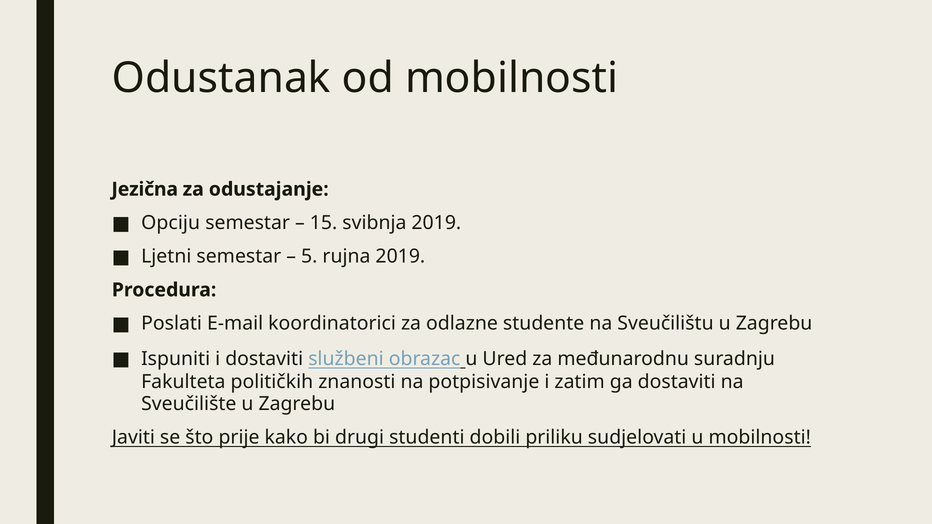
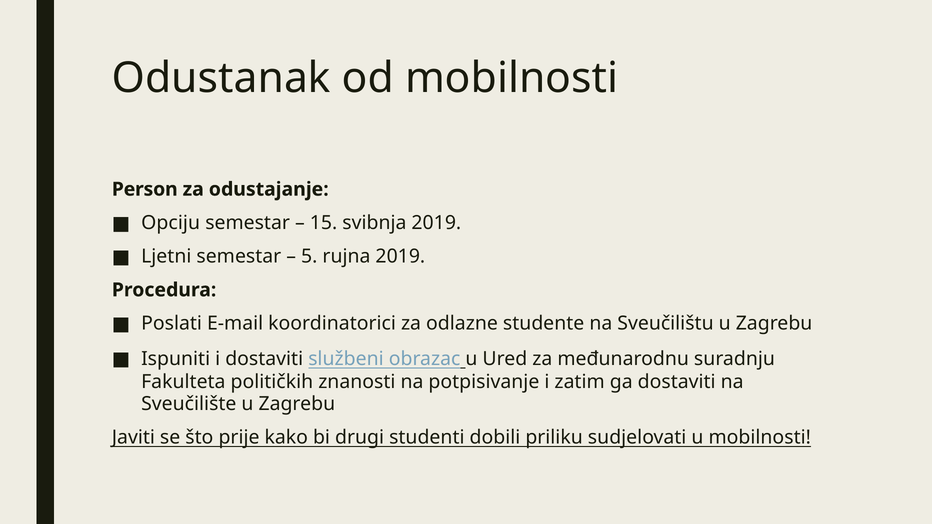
Jezična: Jezična -> Person (145, 189)
